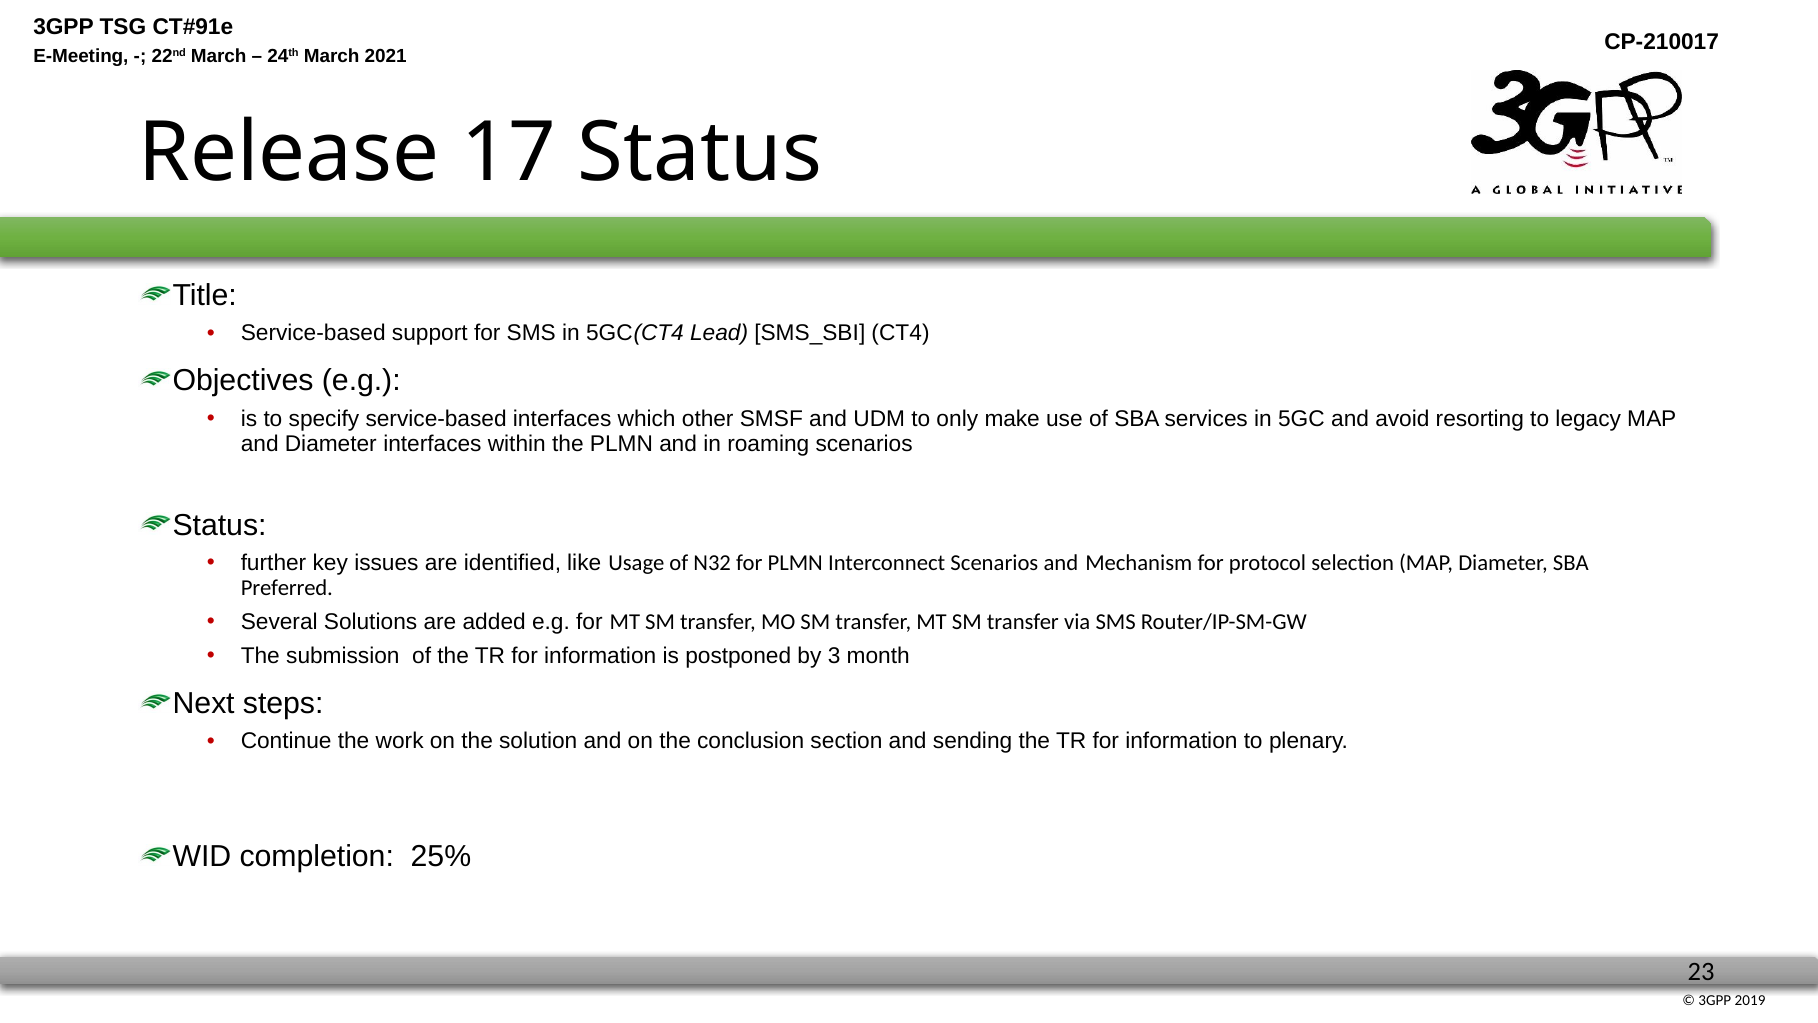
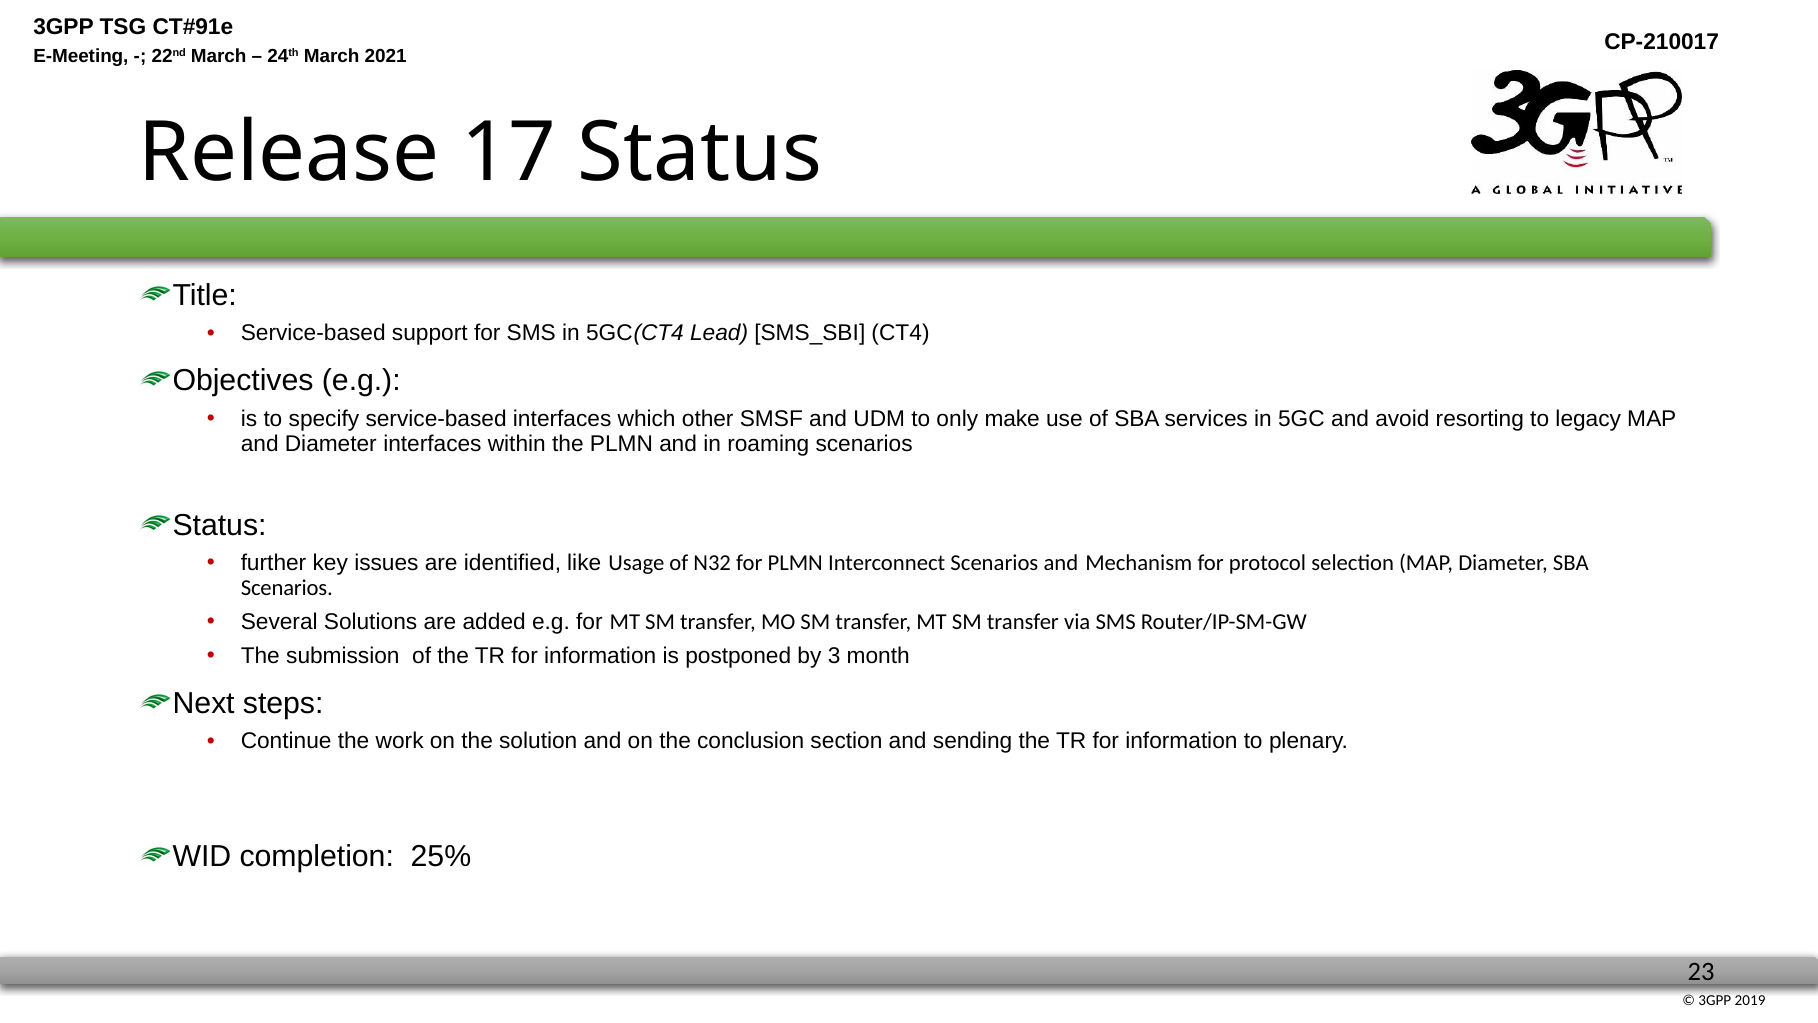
Preferred: Preferred -> Scenarios (287, 588)
